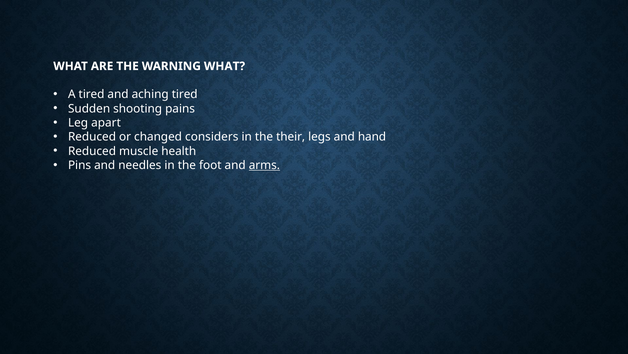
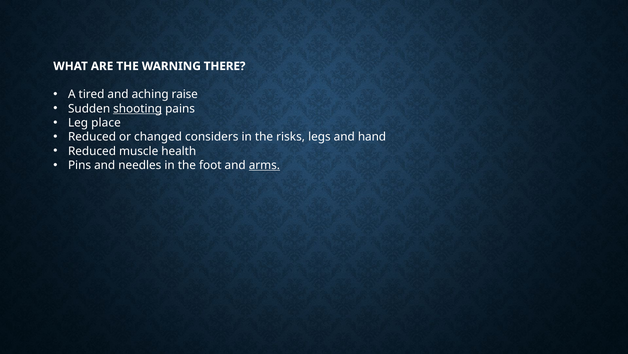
WARNING WHAT: WHAT -> THERE (225, 66)
aching tired: tired -> raise (185, 94)
shooting underline: none -> present (138, 108)
apart: apart -> place (106, 123)
their: their -> risks (291, 137)
